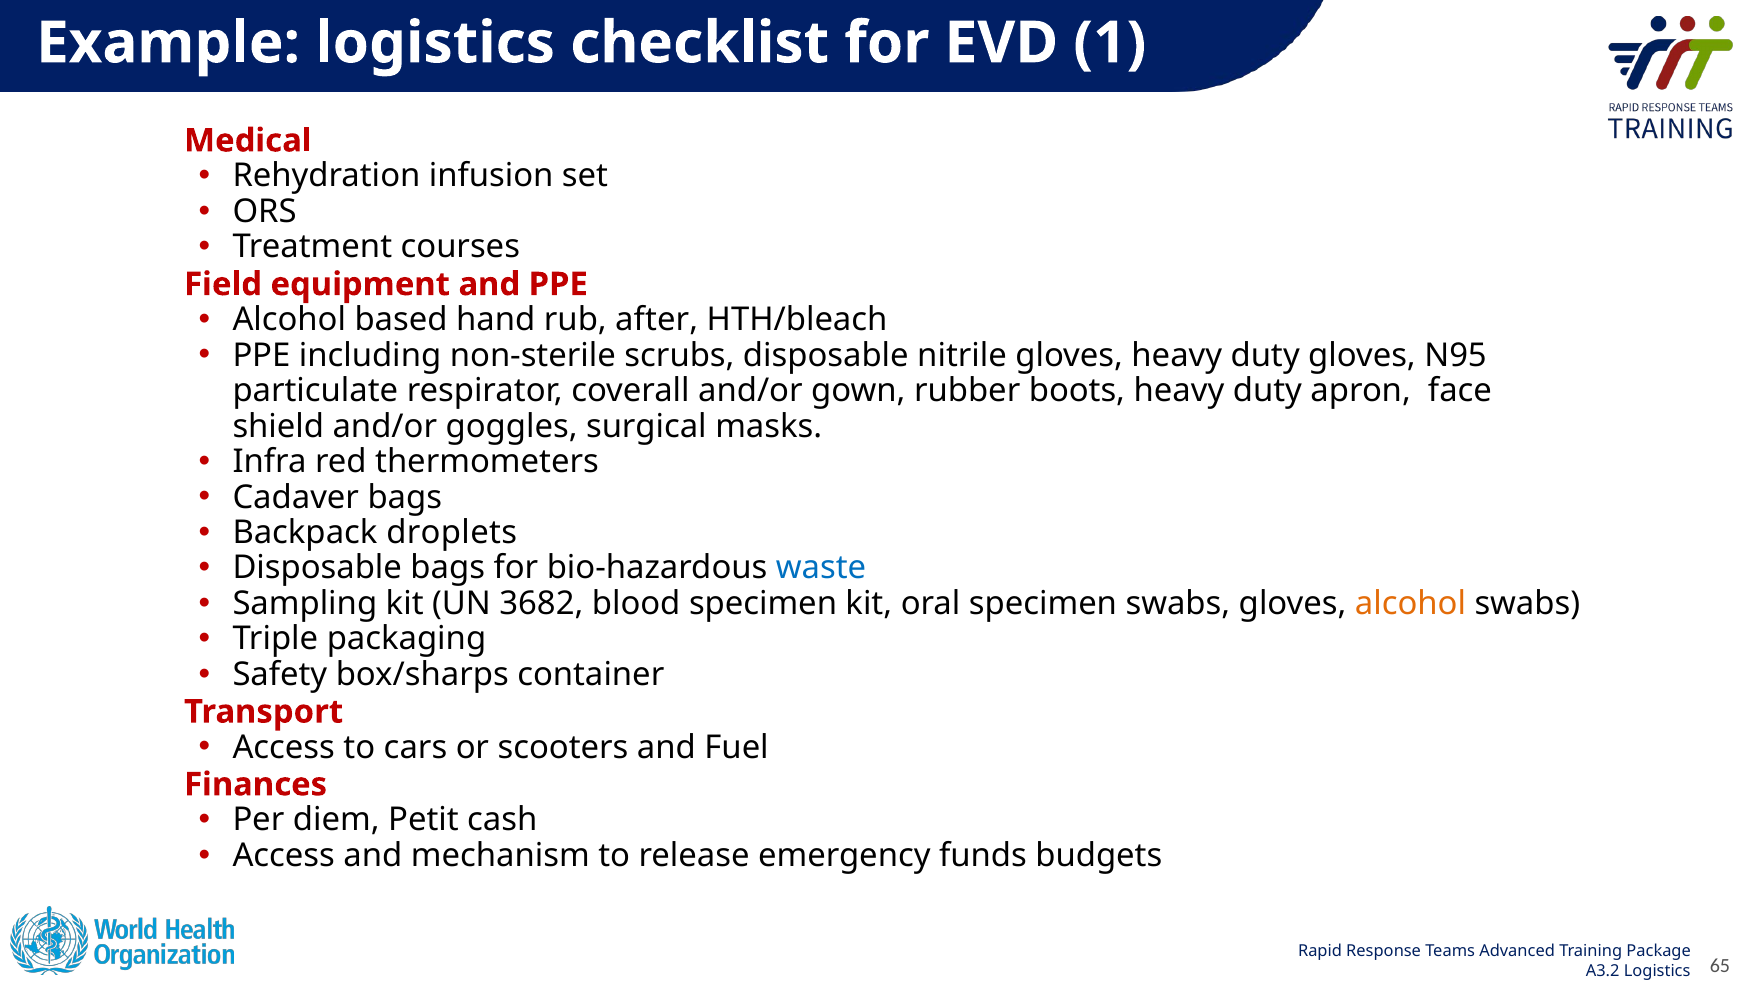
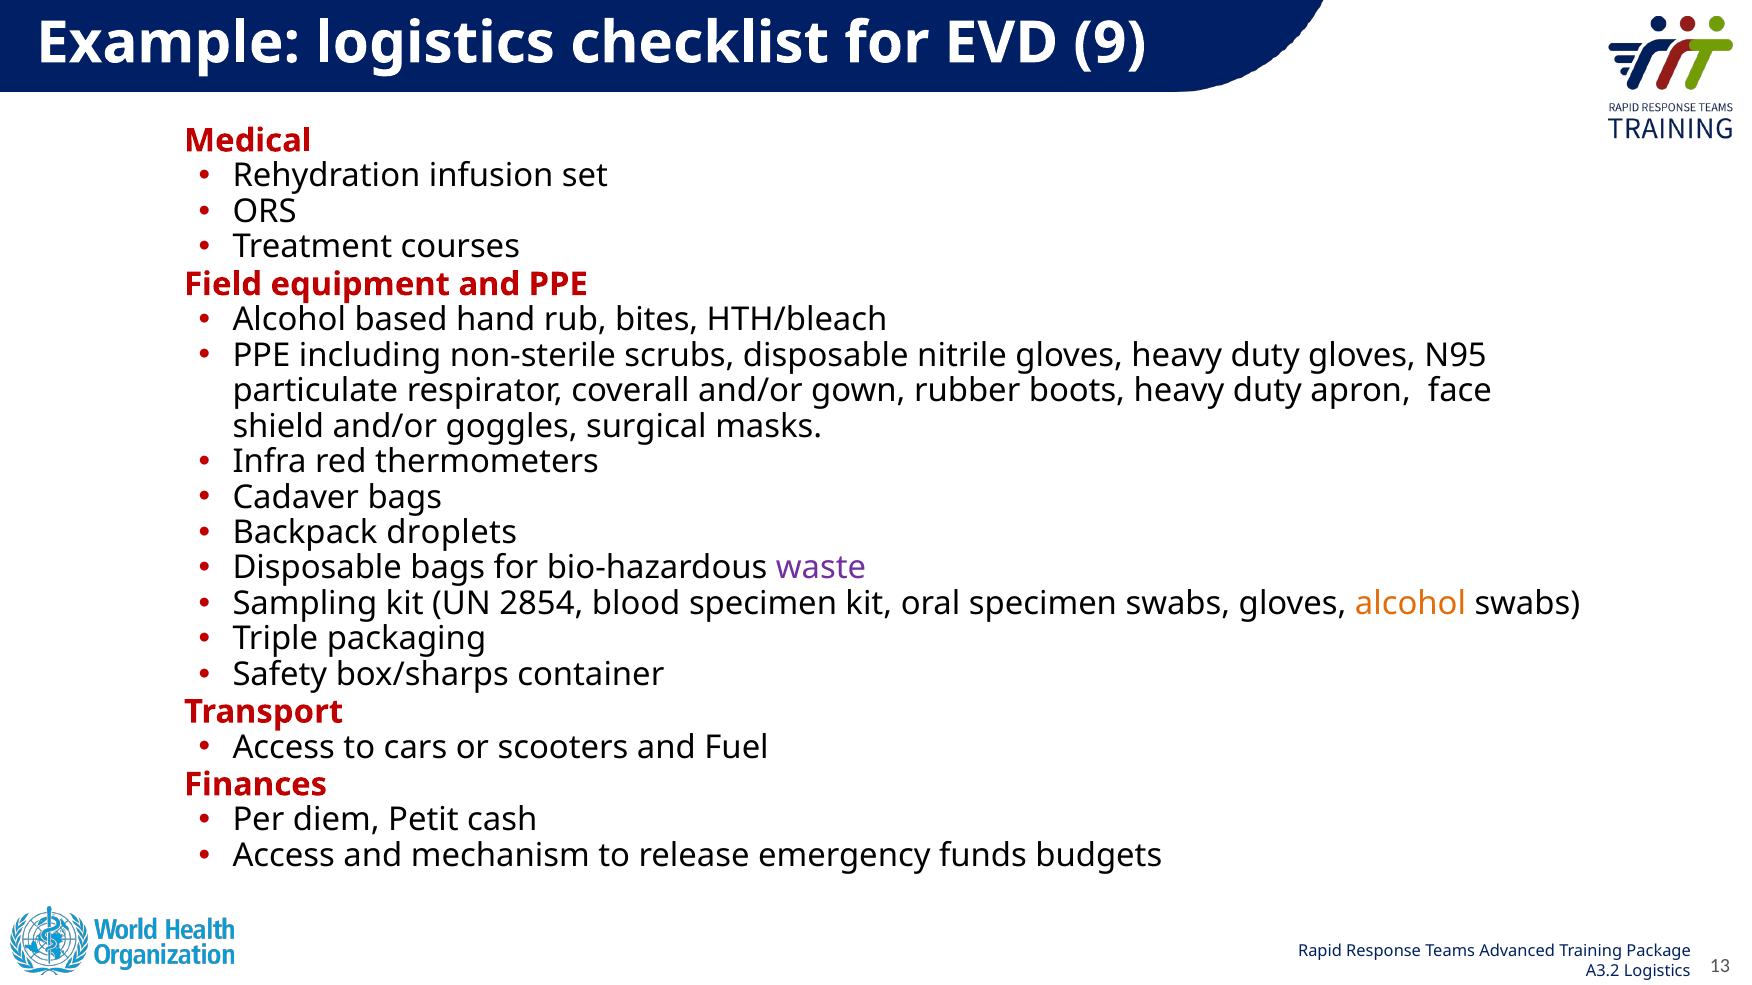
EVD 1: 1 -> 9 (1110, 43)
after: after -> bites (657, 320)
waste colour: blue -> purple (821, 568)
3682: 3682 -> 2854 (541, 604)
65: 65 -> 13 (1720, 966)
